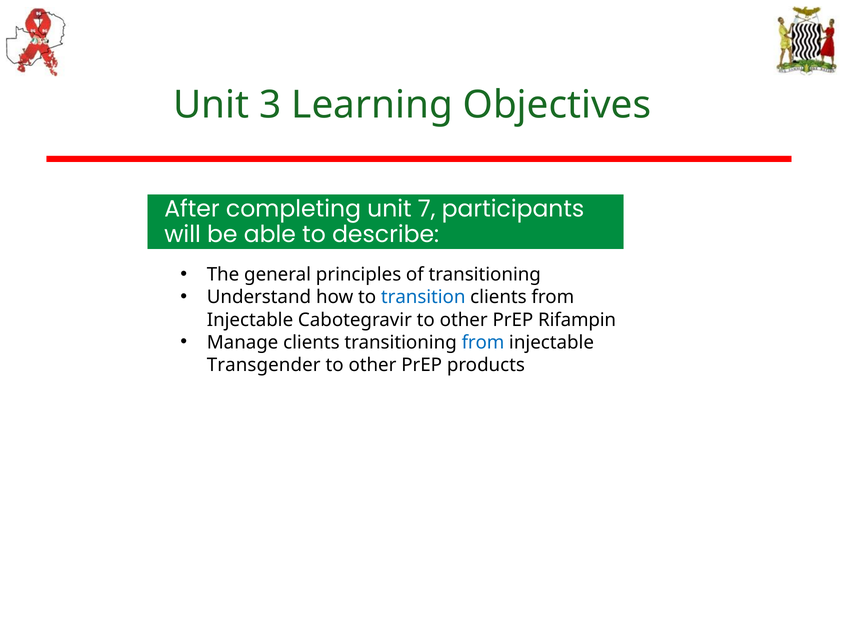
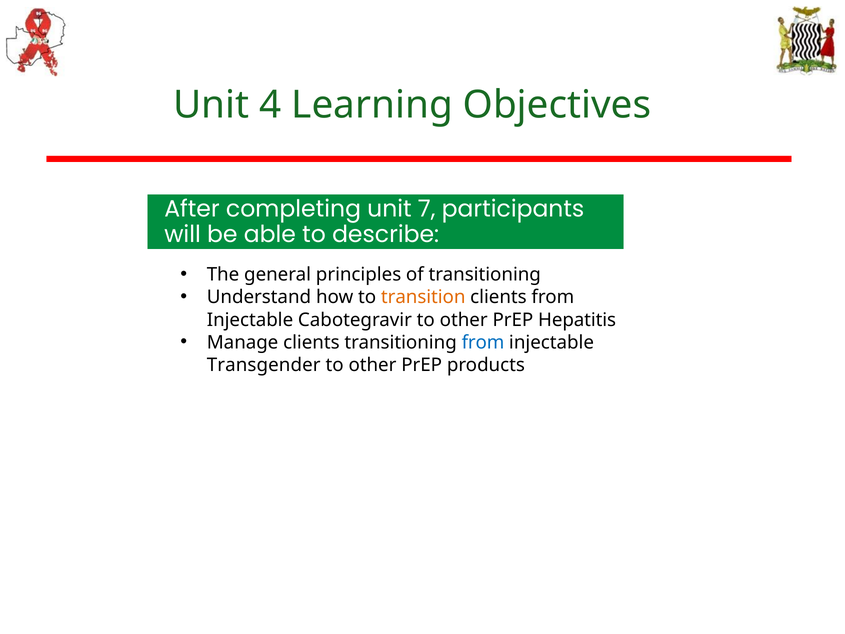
3: 3 -> 4 (270, 105)
transition colour: blue -> orange (423, 297)
Rifampin: Rifampin -> Hepatitis (577, 320)
